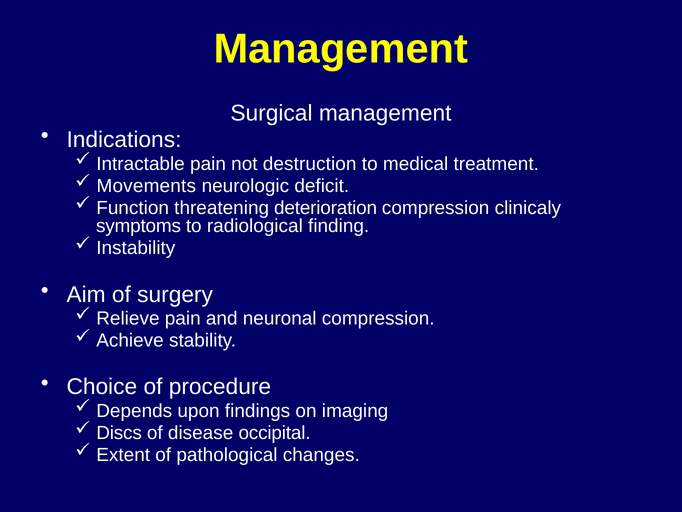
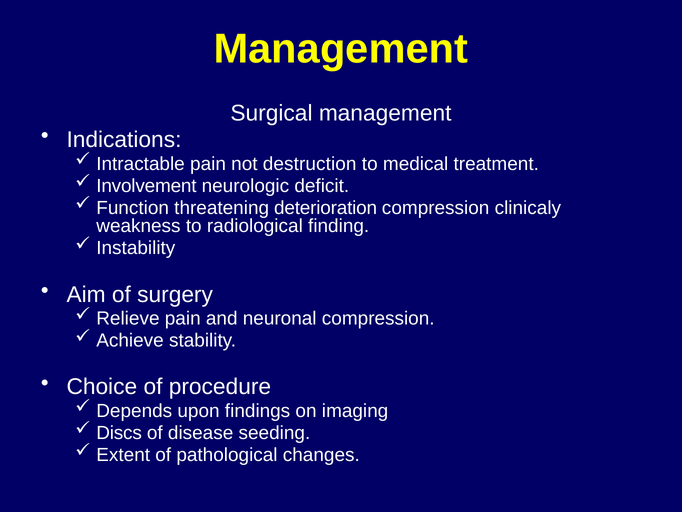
Movements: Movements -> Involvement (146, 186)
symptoms: symptoms -> weakness (138, 226)
occipital: occipital -> seeding (274, 432)
